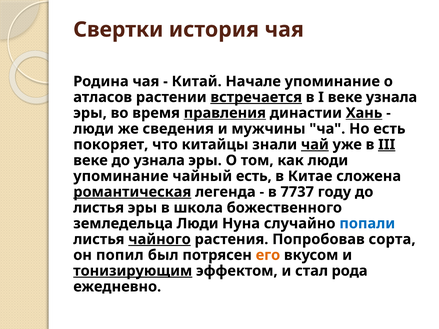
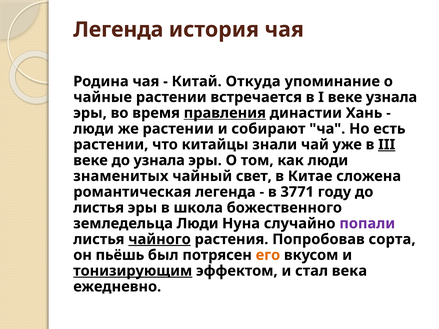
Свертки: Свертки -> Легенда (118, 30)
Начале: Начале -> Откуда (253, 81)
атласов: атласов -> чайные (103, 97)
встречается underline: present -> none (256, 97)
Хань underline: present -> none (364, 113)
же сведения: сведения -> растении (178, 129)
мужчины: мужчины -> собирают (268, 129)
покоряет: покоряет -> растении (111, 145)
чай underline: present -> none (315, 145)
упоминание: упоминание -> знаменитых (121, 176)
чайный есть: есть -> свет (254, 176)
романтическая underline: present -> none (132, 192)
7737: 7737 -> 3771 (297, 192)
попали colour: blue -> purple (367, 224)
попил: попил -> пьёшь (120, 255)
рода: рода -> века (349, 271)
